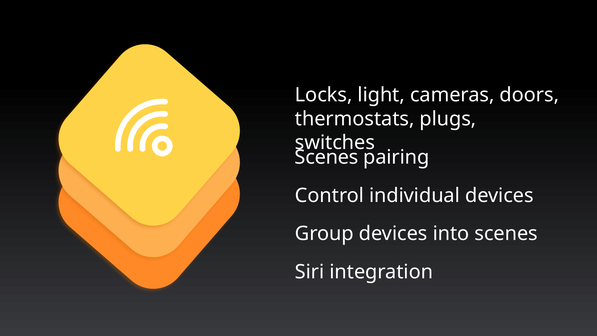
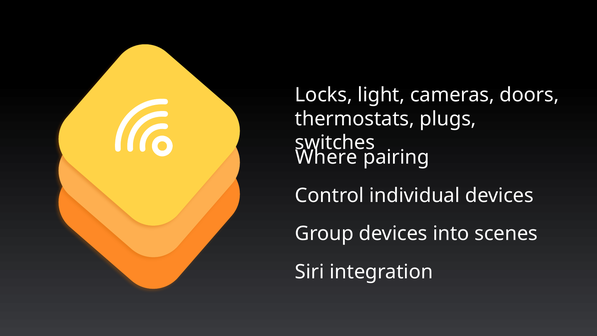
Scenes: Scenes -> Where (326, 157)
